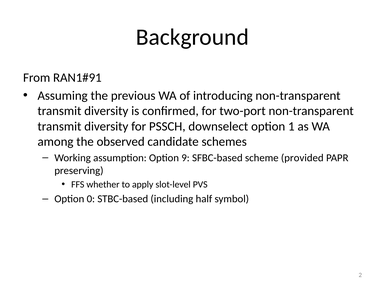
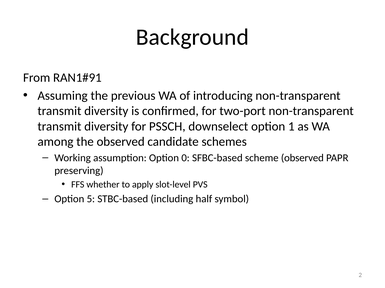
9: 9 -> 0 (186, 158)
scheme provided: provided -> observed (302, 158)
0: 0 -> 5 (91, 199)
